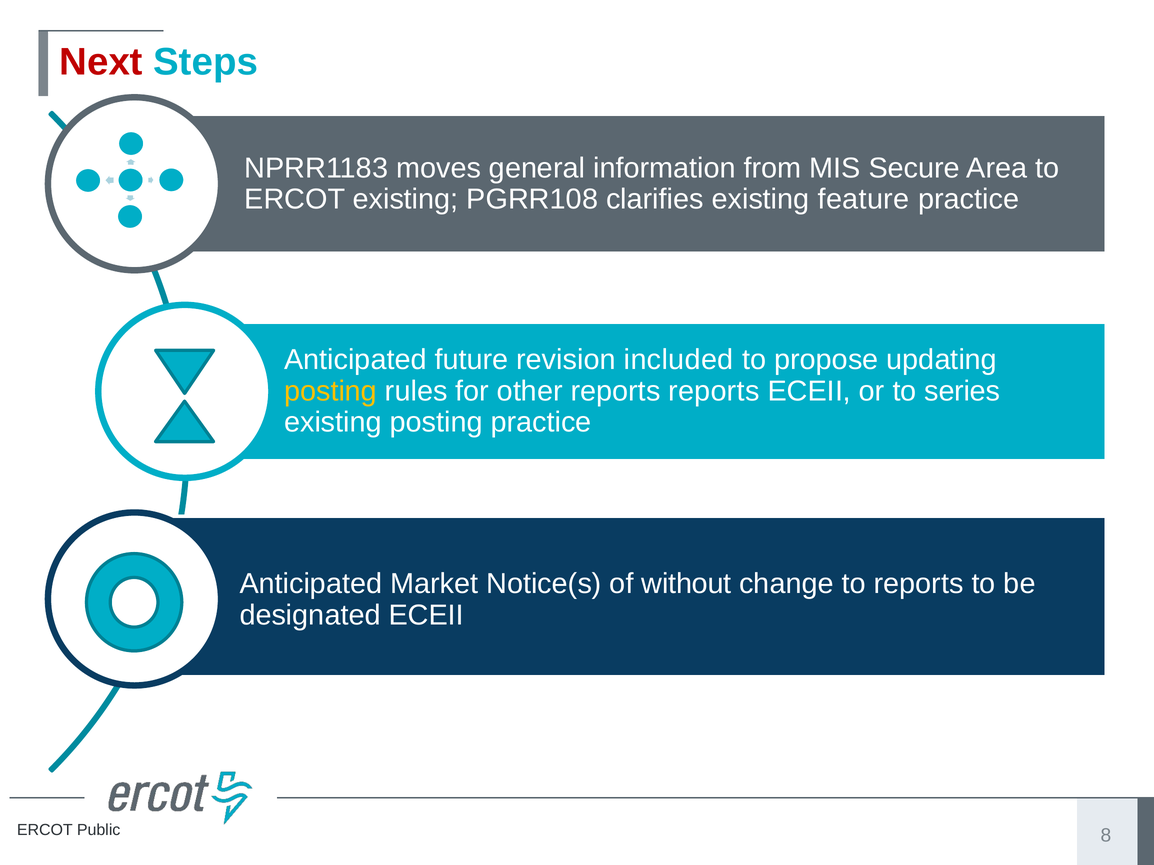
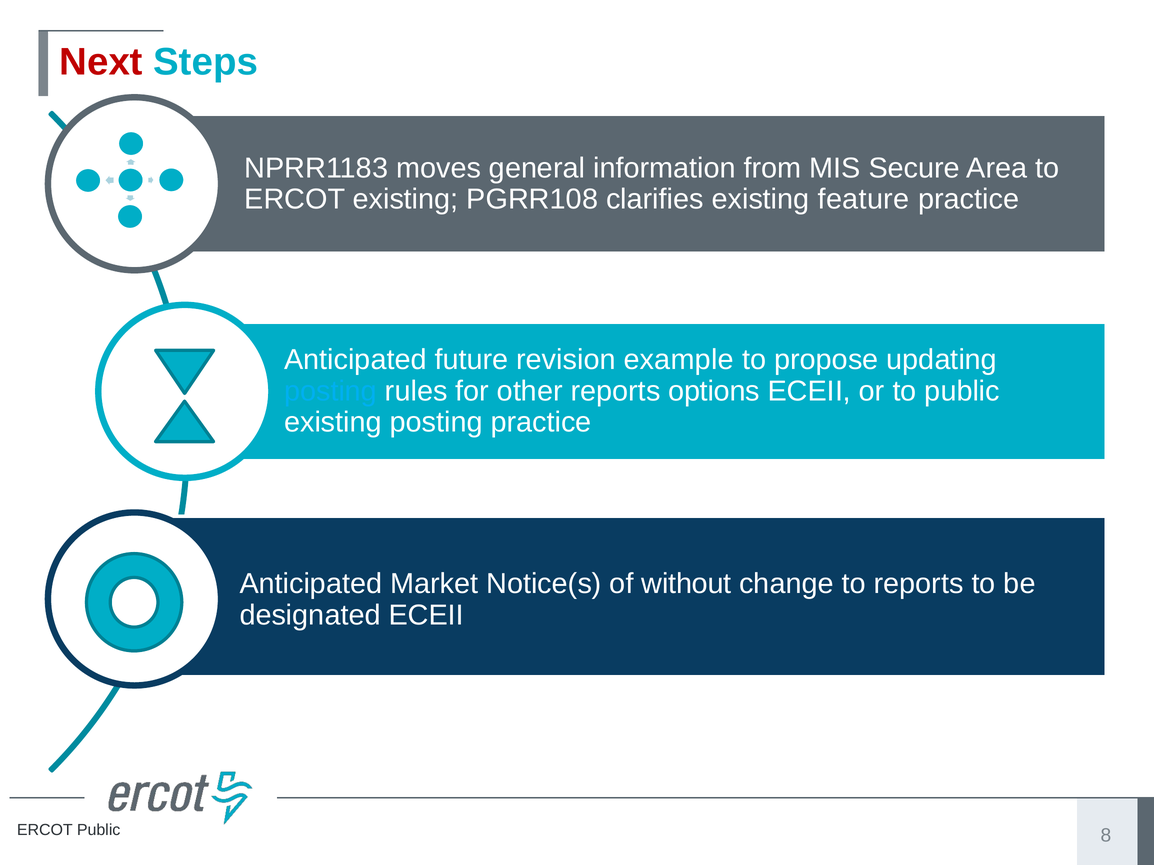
included: included -> example (679, 360)
posting colour: yellow -> light blue (331, 391)
reports reports: reports -> options (714, 391)
to series: series -> public (962, 391)
